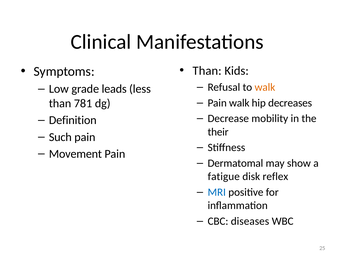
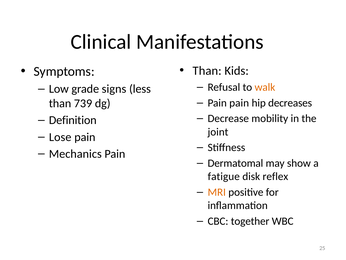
leads: leads -> signs (114, 89)
Pain walk: walk -> pain (239, 103)
781: 781 -> 739 (83, 103)
their: their -> joint (218, 132)
Such: Such -> Lose (60, 137)
Movement: Movement -> Mechanics (75, 154)
MRI colour: blue -> orange (217, 192)
diseases: diseases -> together (250, 221)
